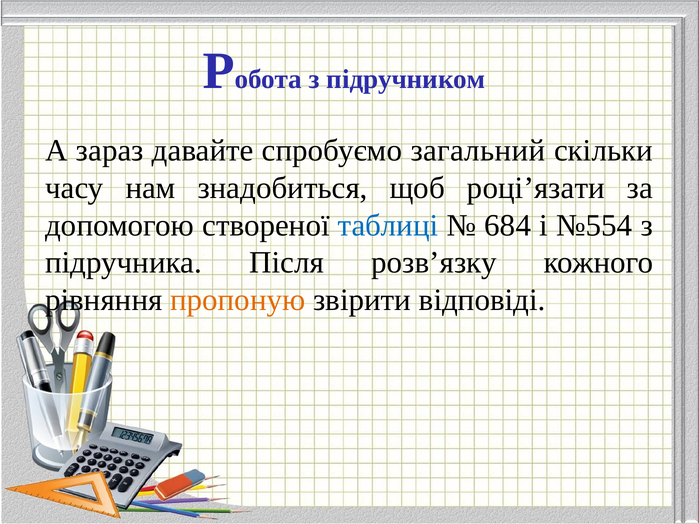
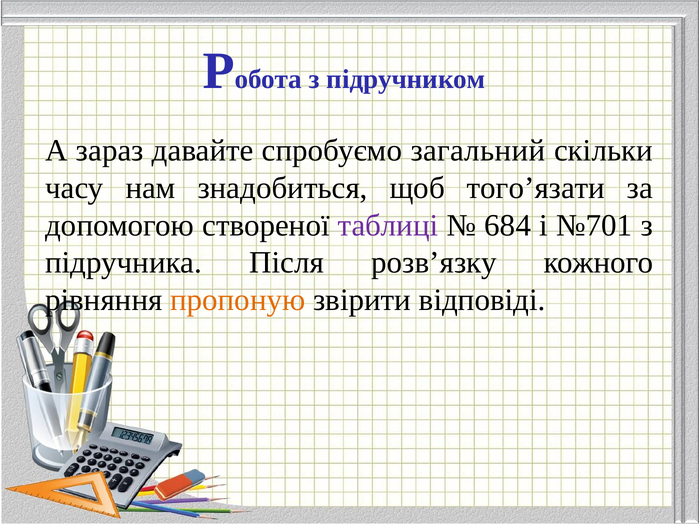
році’язати: році’язати -> того’язати (536, 188)
таблиці colour: blue -> purple (388, 225)
№554: №554 -> №701 (594, 225)
